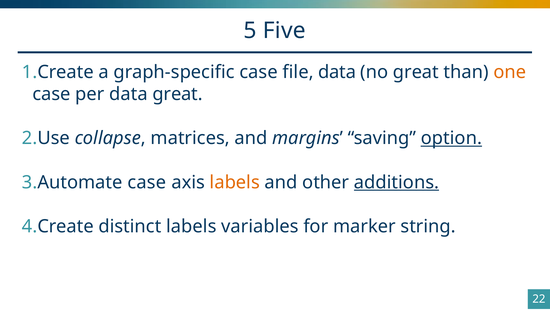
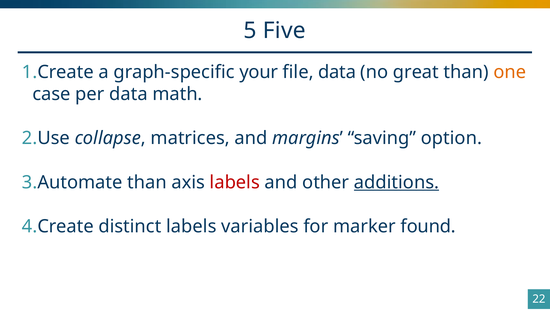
graph-specific case: case -> your (259, 72)
data great: great -> math (178, 94)
option underline: present -> none (451, 138)
case: case -> than (147, 182)
labels colour: orange -> red (235, 182)
string: string -> found (428, 226)
